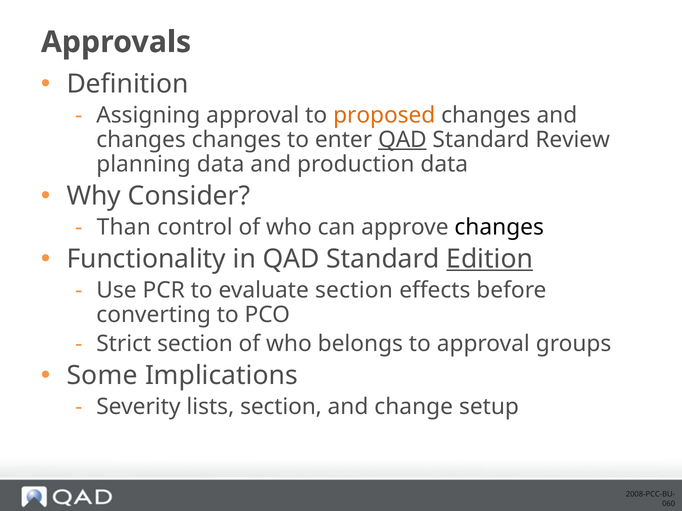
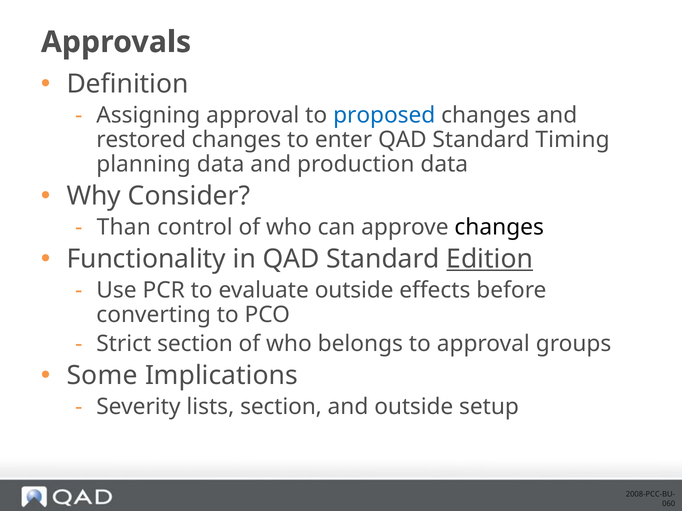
proposed colour: orange -> blue (384, 115)
changes: changes -> restored (141, 140)
QAD underline: present -> none (402, 140)
Review: Review -> Timing (573, 140)
evaluate section: section -> outside (354, 290)
and change: change -> outside (414, 407)
